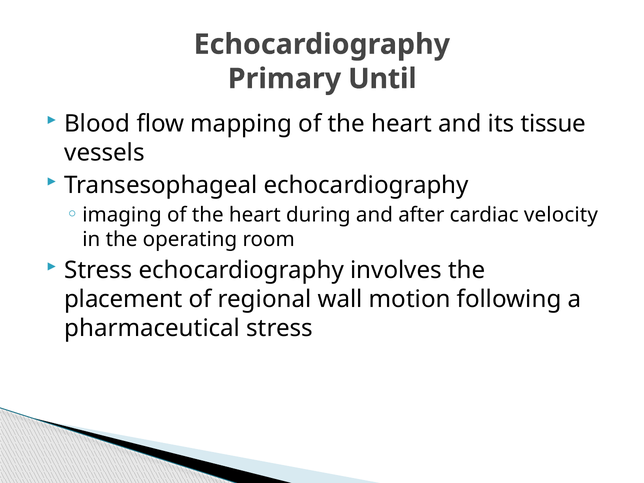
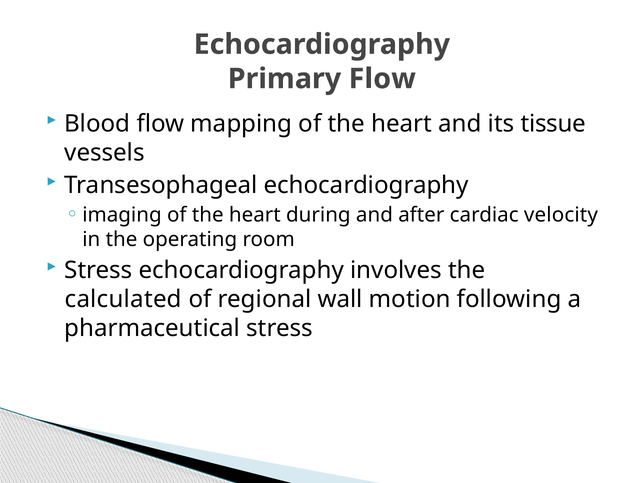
Primary Until: Until -> Flow (382, 79)
placement: placement -> calculated (123, 299)
